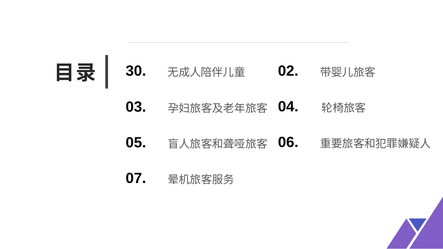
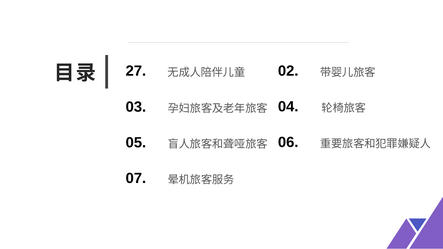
30: 30 -> 27 (136, 71)
